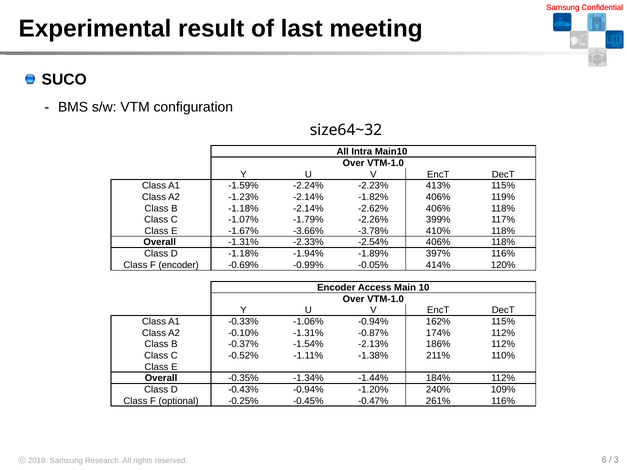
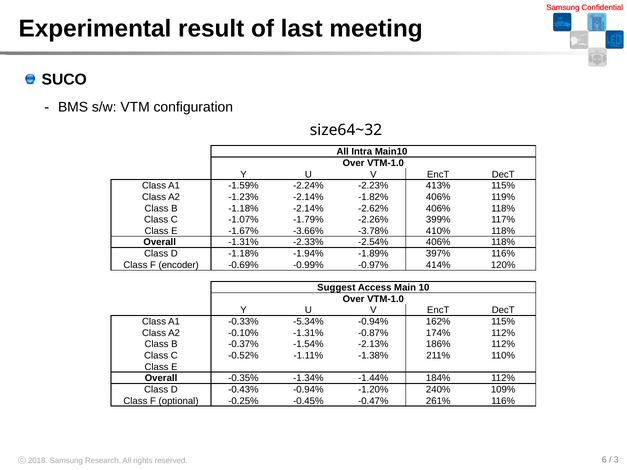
-0.05%: -0.05% -> -0.97% (373, 265)
Encoder: Encoder -> Suggest (336, 288)
-1.06%: -1.06% -> -5.34% (308, 322)
